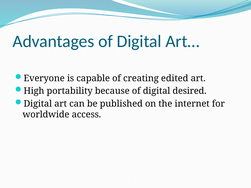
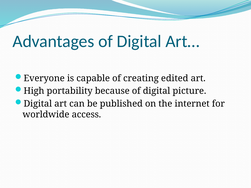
desired: desired -> picture (189, 91)
